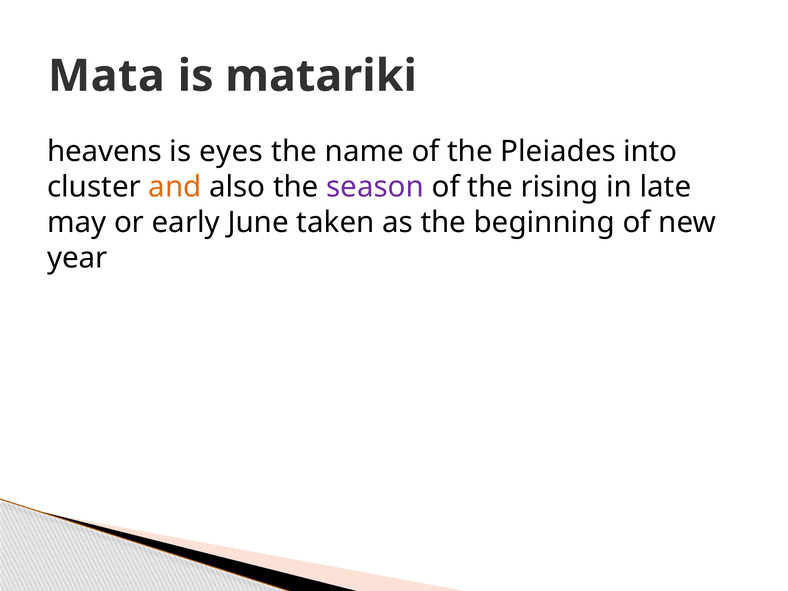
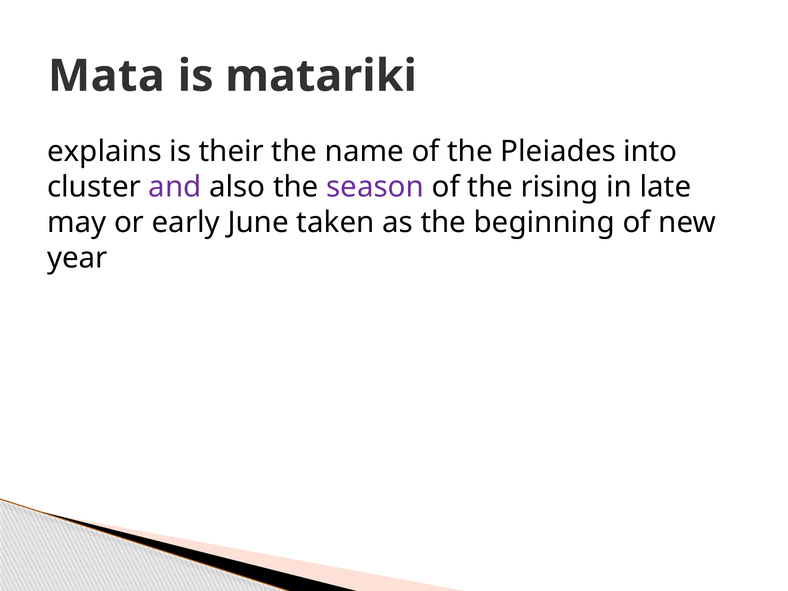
heavens: heavens -> explains (104, 151)
eyes: eyes -> their (231, 151)
and colour: orange -> purple (175, 187)
